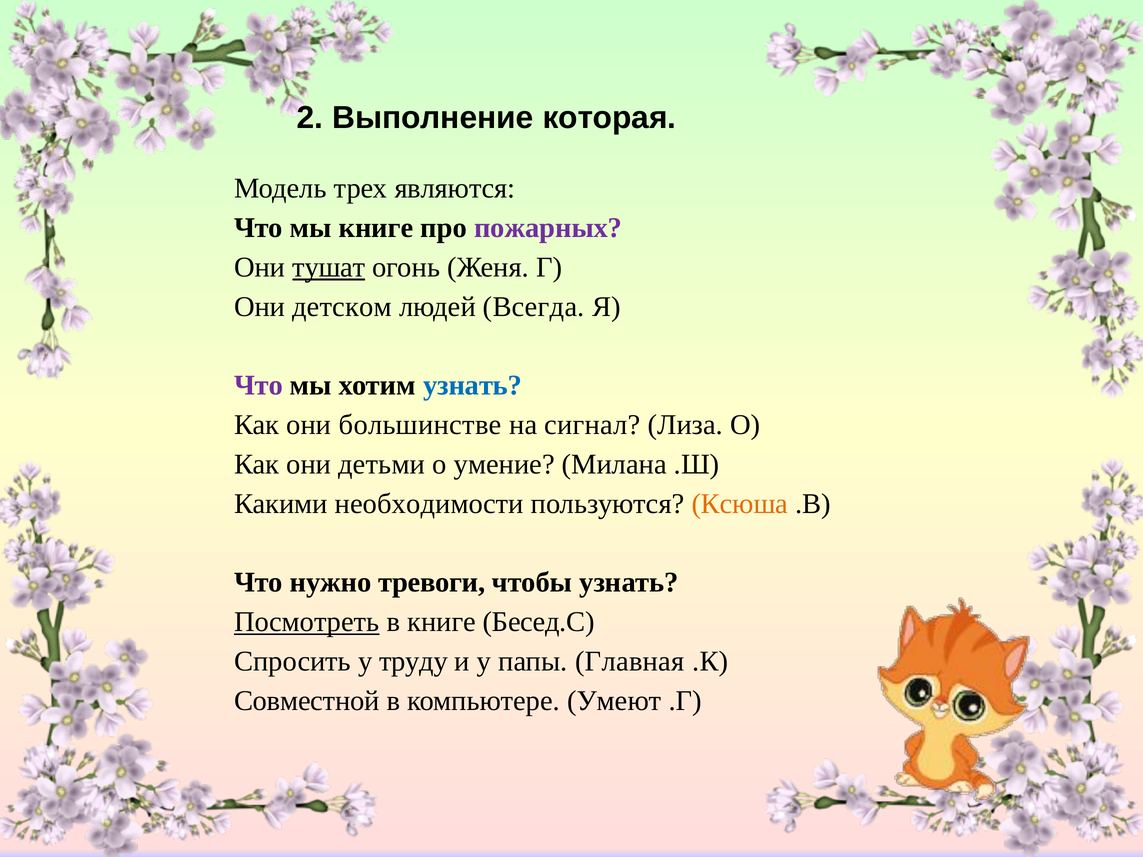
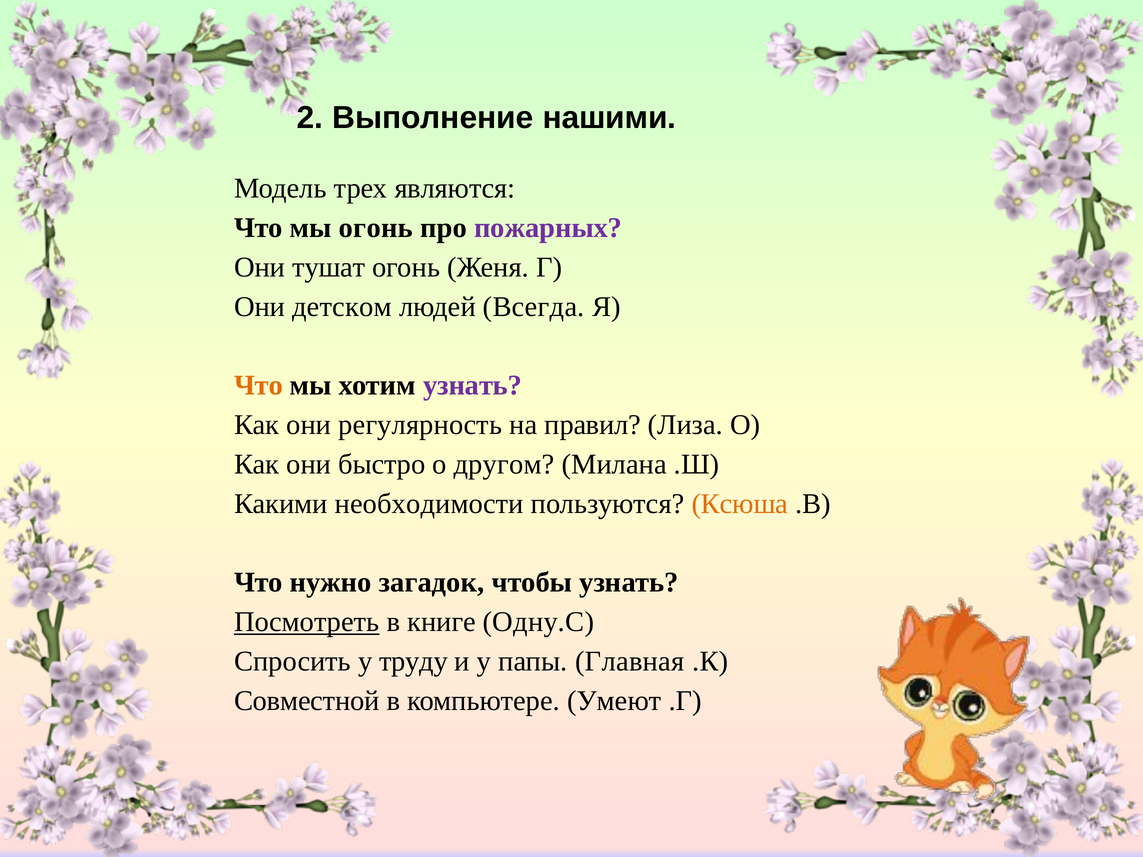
которая: которая -> нашими (609, 118)
мы книге: книге -> огонь (376, 228)
тушат underline: present -> none (329, 267)
Что colour: purple -> orange (258, 386)
узнать colour: blue -> purple (473, 386)
большинстве: большинстве -> регулярность (420, 425)
сигнал: сигнал -> правил (593, 425)
детьми: детьми -> быстро (382, 464)
умение: умение -> другом (504, 464)
тревоги: тревоги -> загадок (432, 583)
Бесед.С: Бесед.С -> Одну.С (538, 622)
